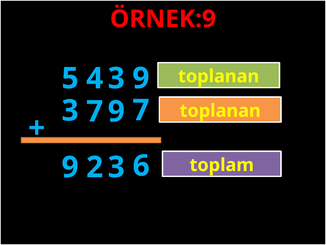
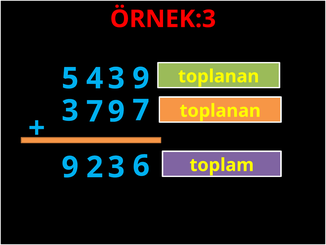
ÖRNEK:9: ÖRNEK:9 -> ÖRNEK:3 (163, 19)
